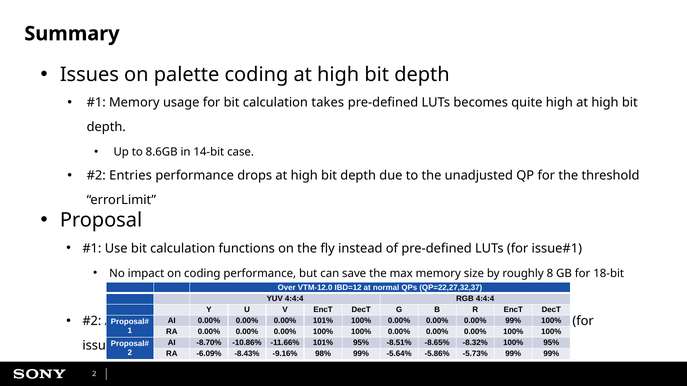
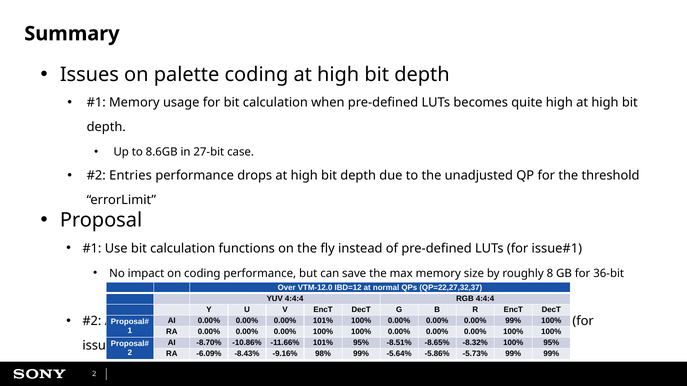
takes: takes -> when (328, 103)
14-bit: 14-bit -> 27-bit (209, 152)
18-bit: 18-bit -> 36-bit (609, 273)
